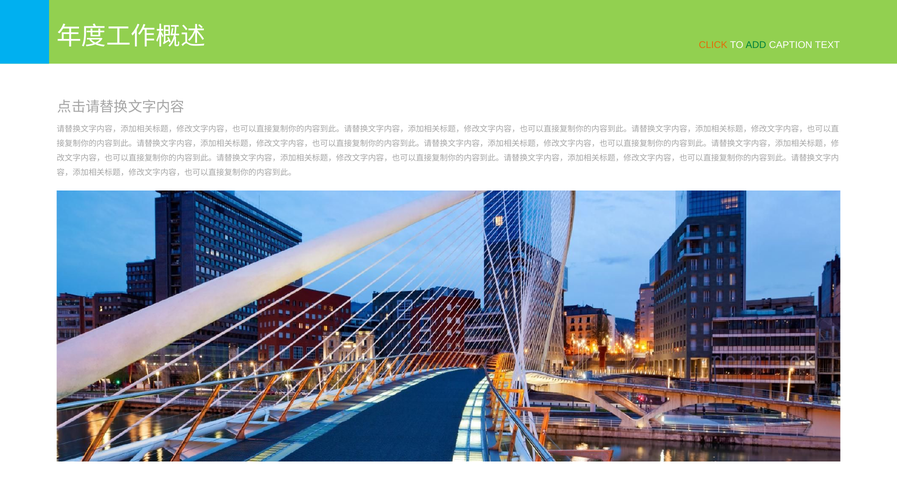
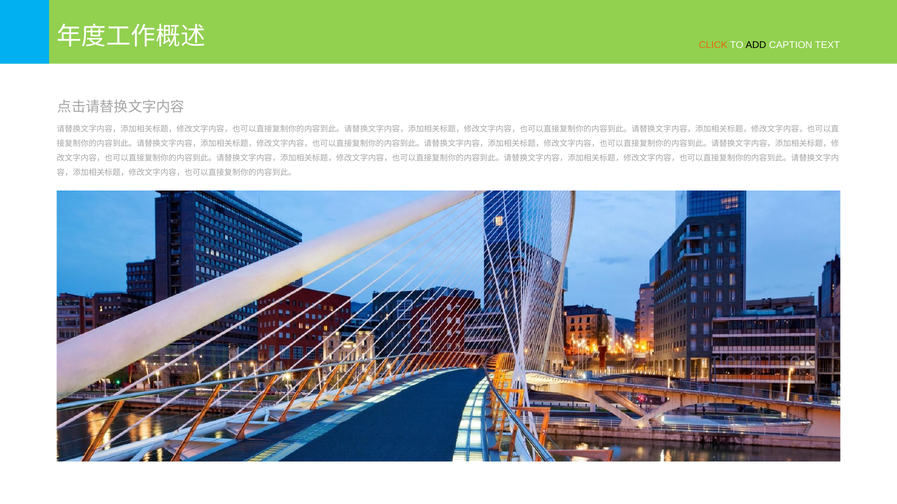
ADD colour: green -> black (756, 45)
